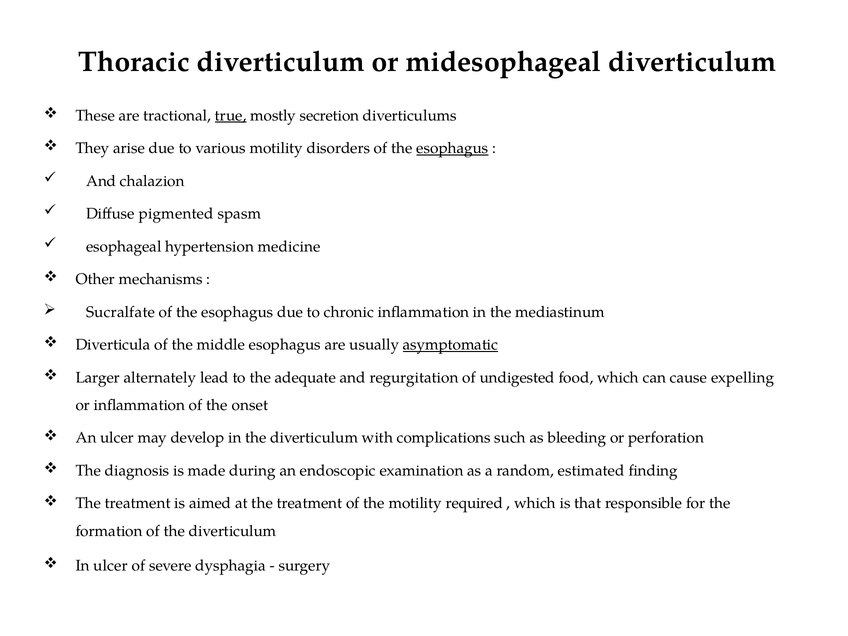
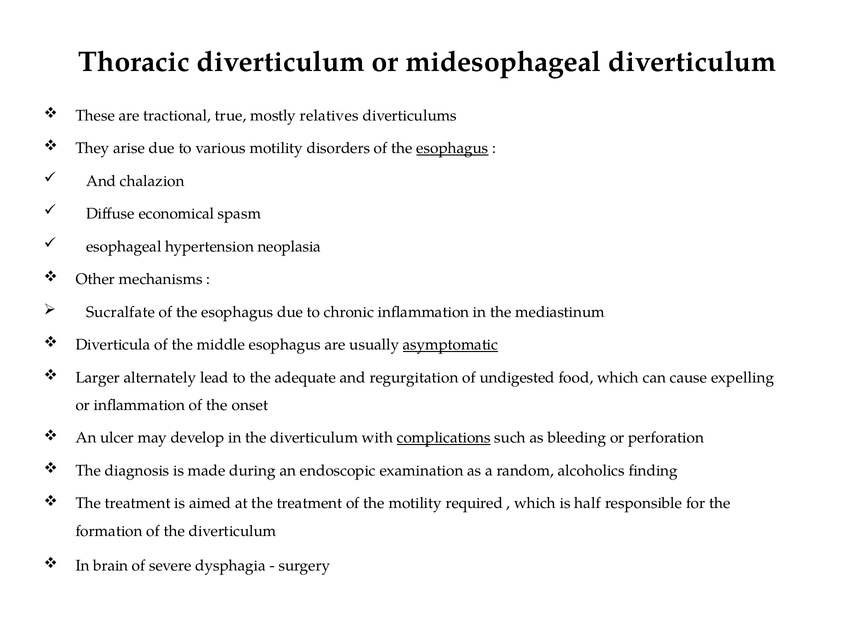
true underline: present -> none (231, 116)
secretion: secretion -> relatives (329, 116)
pigmented: pigmented -> economical (176, 214)
medicine: medicine -> neoplasia (289, 247)
complications underline: none -> present (444, 438)
estimated: estimated -> alcoholics (591, 471)
that: that -> half (588, 503)
In ulcer: ulcer -> brain (111, 566)
